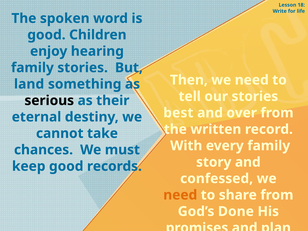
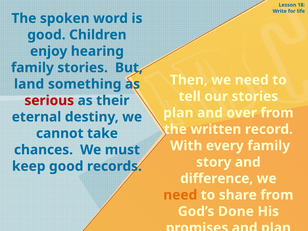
serious colour: black -> red (49, 101)
best: best -> plan (178, 113)
confessed: confessed -> difference (217, 179)
